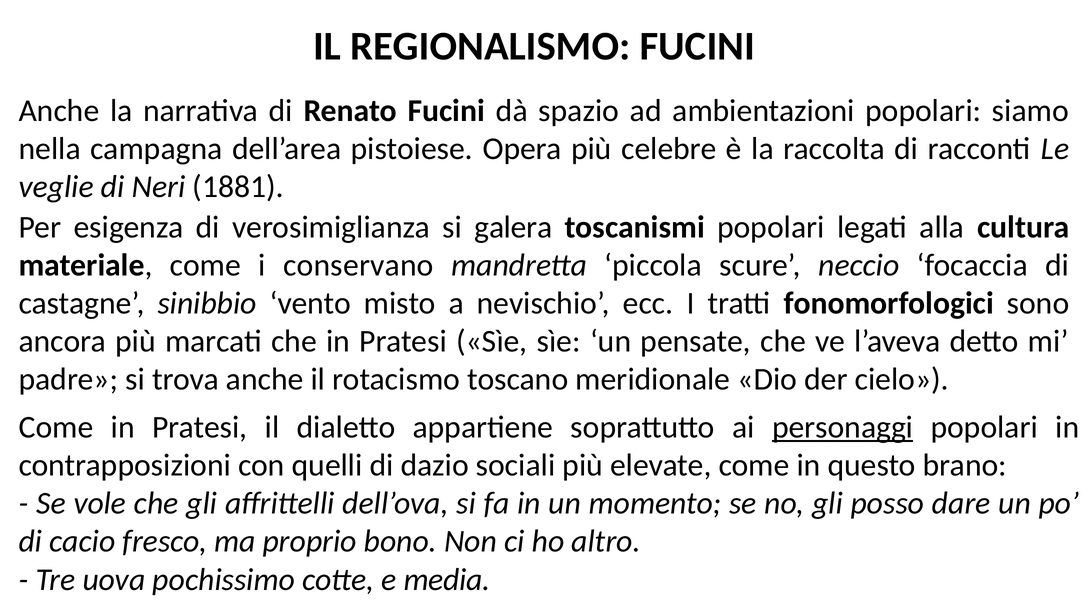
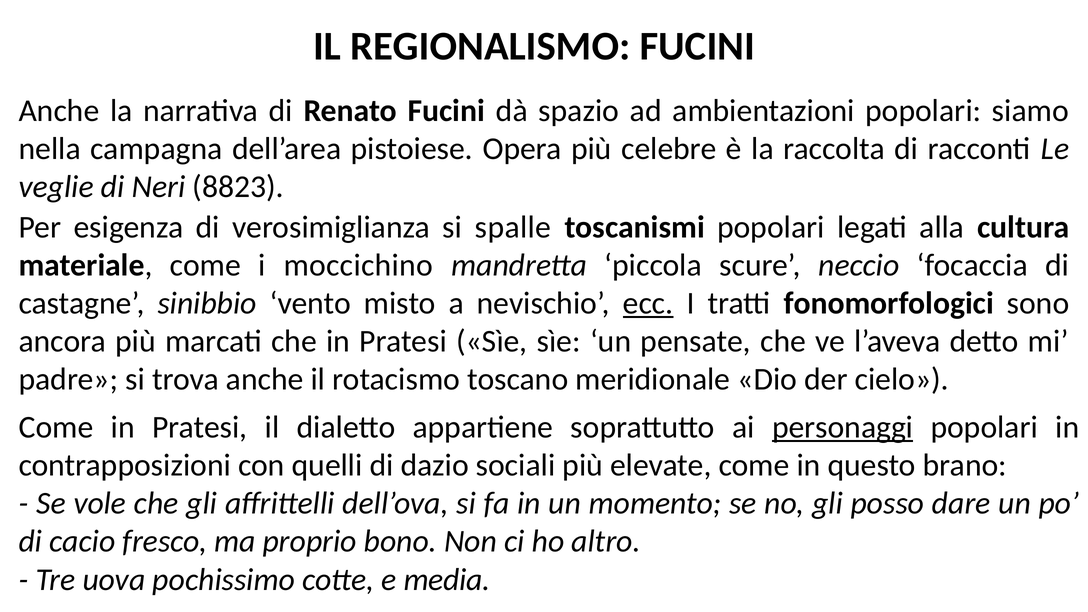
1881: 1881 -> 8823 (238, 187)
galera: galera -> spalle (513, 227)
conservano: conservano -> moccichino (358, 265)
ecc underline: none -> present (648, 303)
